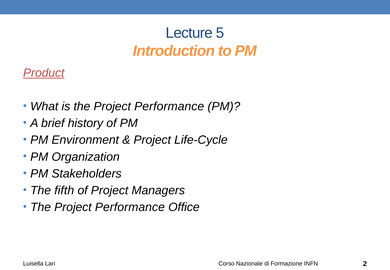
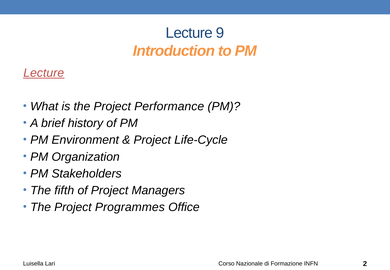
5: 5 -> 9 (220, 33)
Product: Product -> Lecture (44, 73)
Performance: Performance -> Programmes (130, 207)
